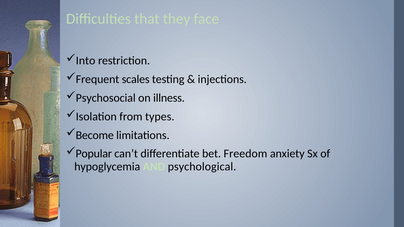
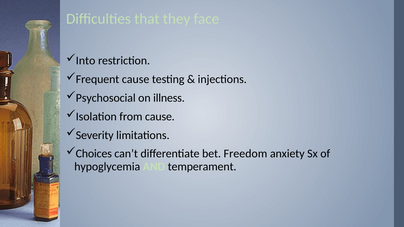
Frequent scales: scales -> cause (136, 79)
from types: types -> cause (160, 117)
Become: Become -> Severity (95, 135)
Popular: Popular -> Choices (94, 154)
psychological: psychological -> temperament (202, 167)
